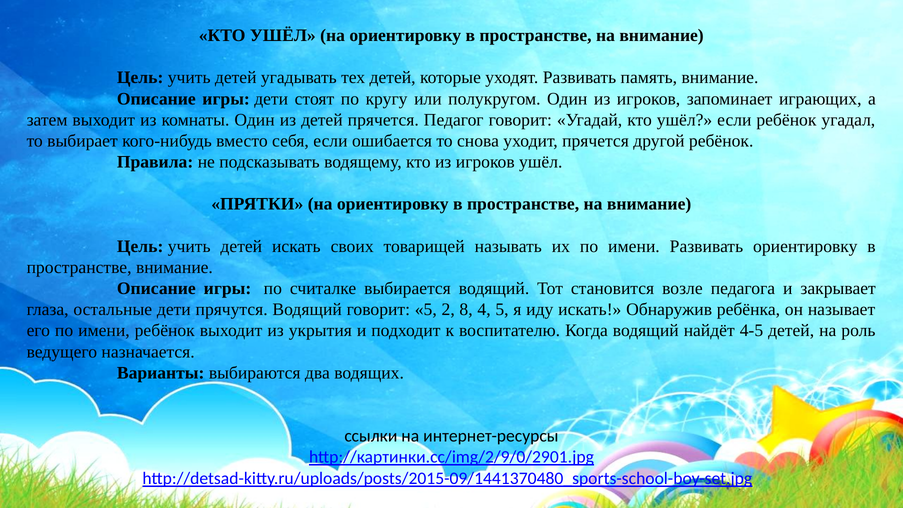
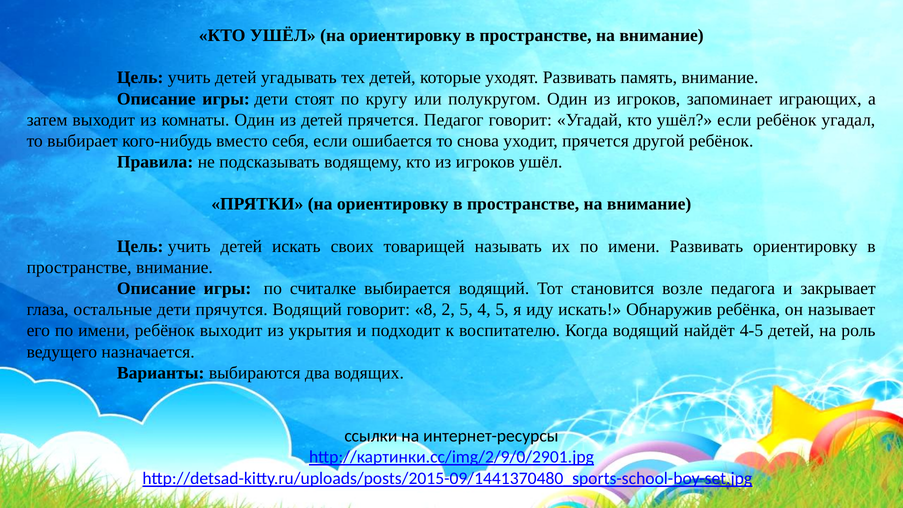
говорит 5: 5 -> 8 (426, 310)
2 8: 8 -> 5 (466, 310)
